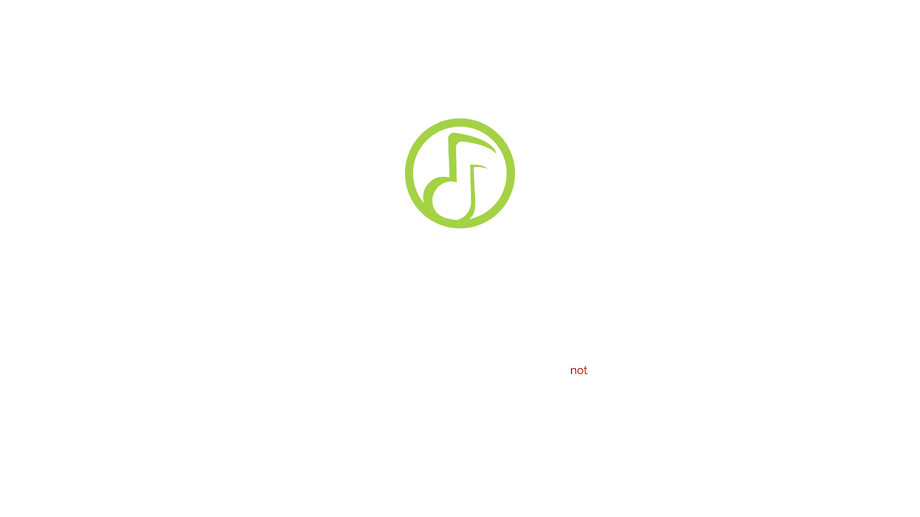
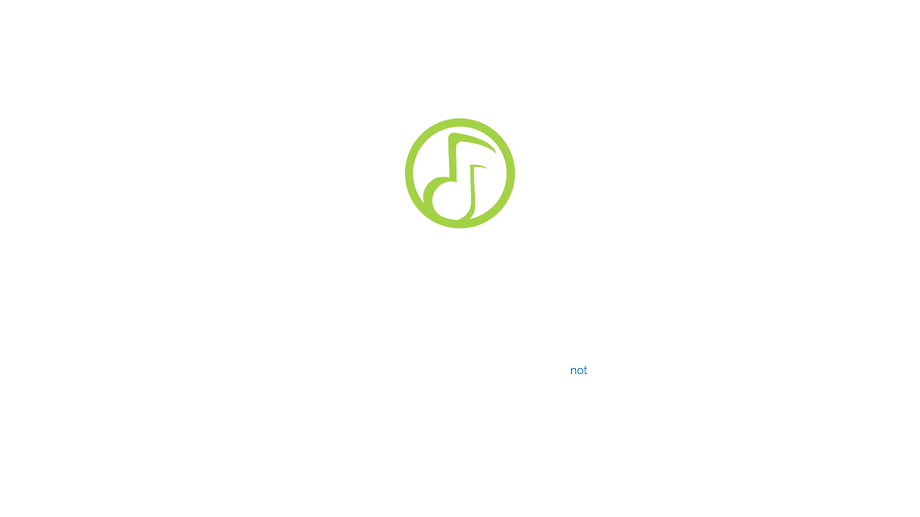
not colour: red -> blue (579, 371)
